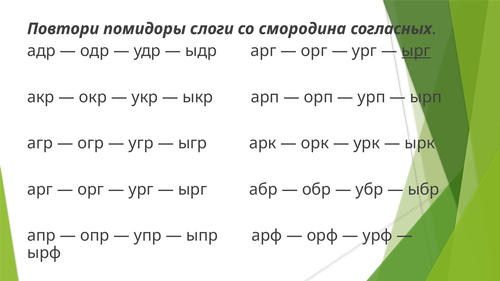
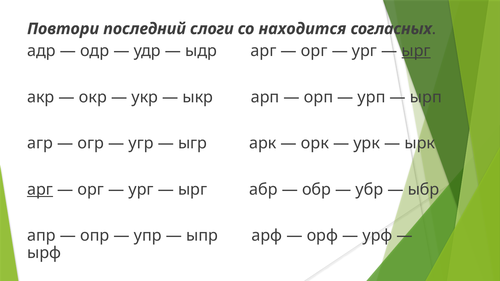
помидоры: помидоры -> последний (145, 29)
смородина: смородина -> находится (302, 29)
арг underline: none -> present (40, 190)
